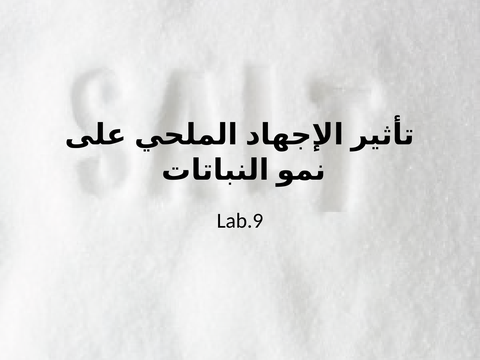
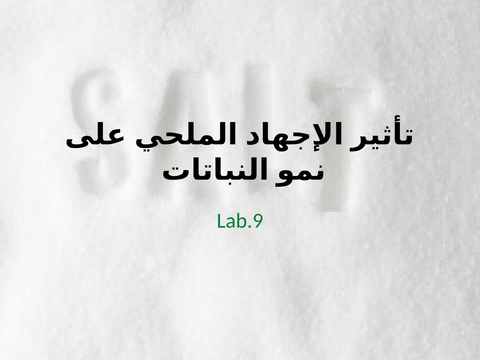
Lab.9 colour: black -> green (240, 221)
